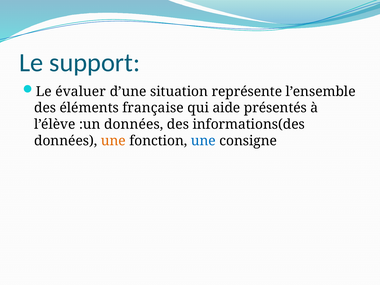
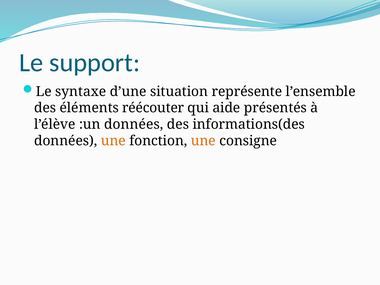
évaluer: évaluer -> syntaxe (81, 91)
française: française -> réécouter (153, 108)
une colour: blue -> orange (203, 141)
